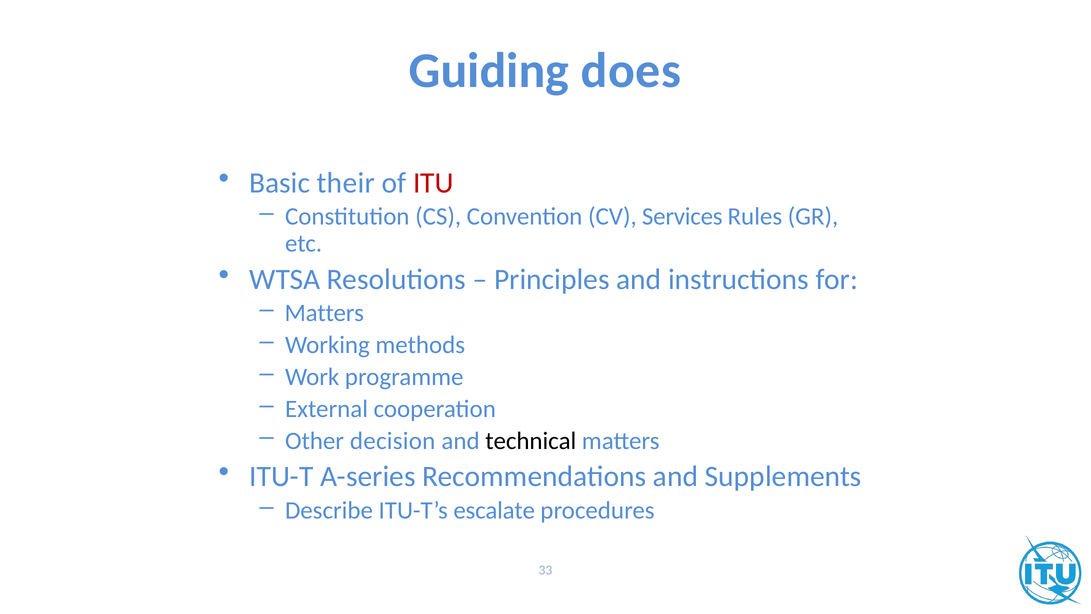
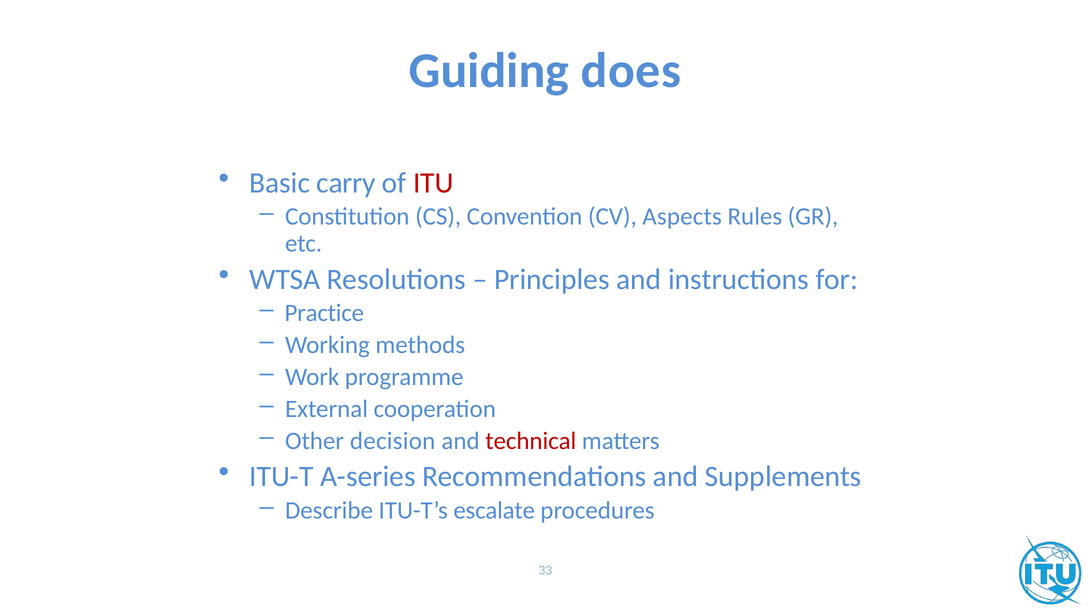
their: their -> carry (346, 183)
Services: Services -> Aspects (682, 217)
Matters: Matters -> Practice (324, 313)
technical colour: black -> red (531, 441)
